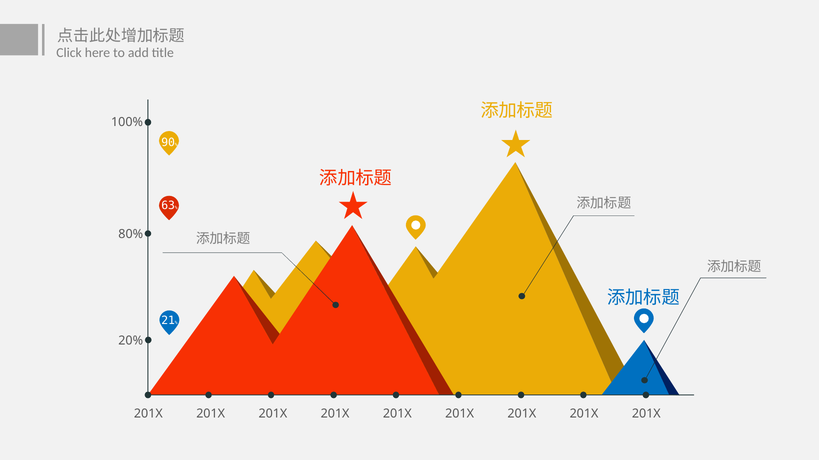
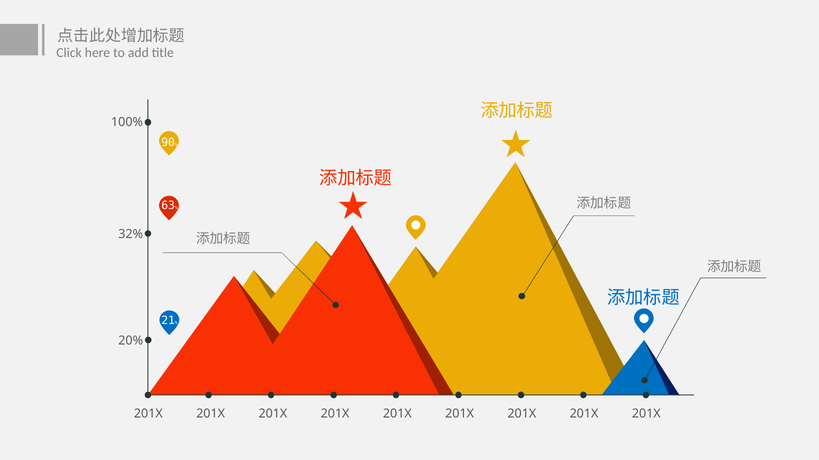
80%: 80% -> 32% (131, 234)
